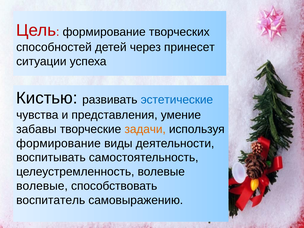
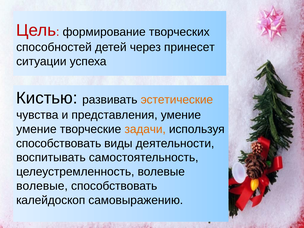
эстетические colour: blue -> orange (177, 100)
забавы: забавы -> умение (36, 129)
формирование: формирование -> способствовать (59, 143)
воспитатель: воспитатель -> калейдоскоп (51, 200)
